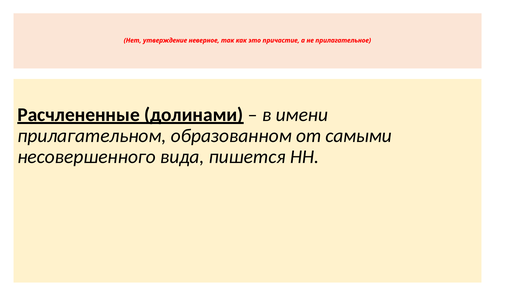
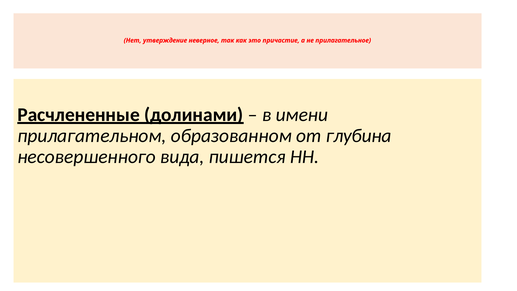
самыми: самыми -> глубина (359, 136)
